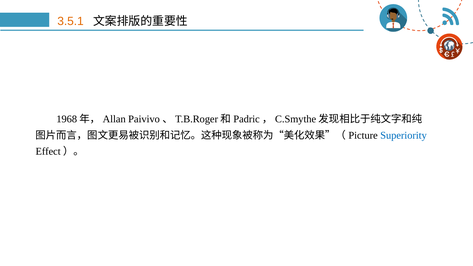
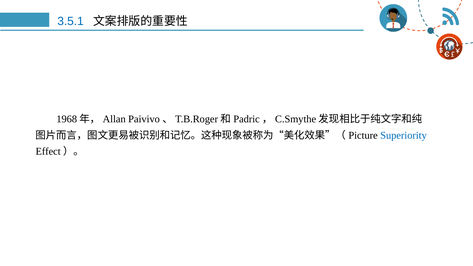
3.5.1 colour: orange -> blue (71, 21)
